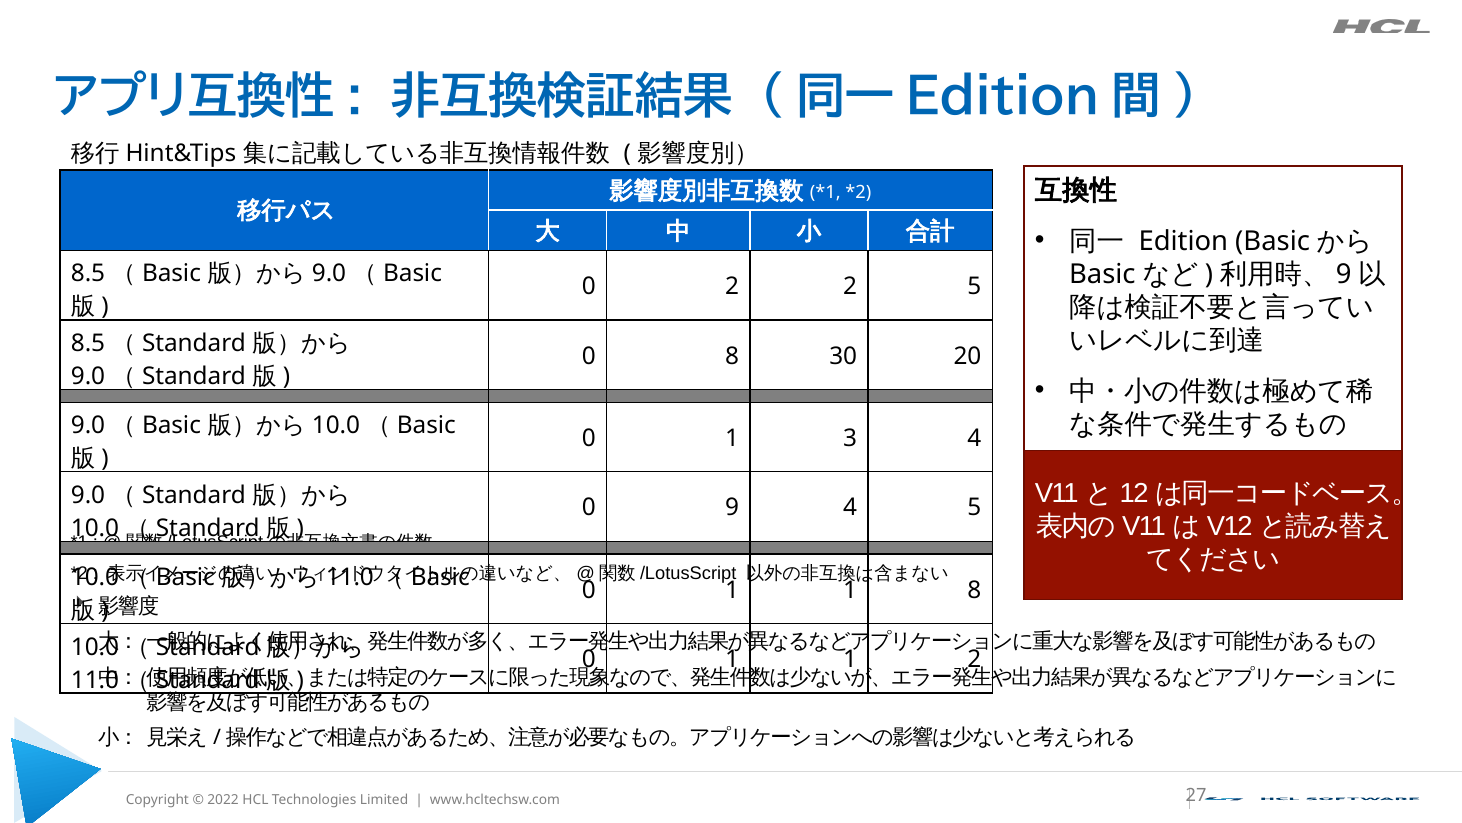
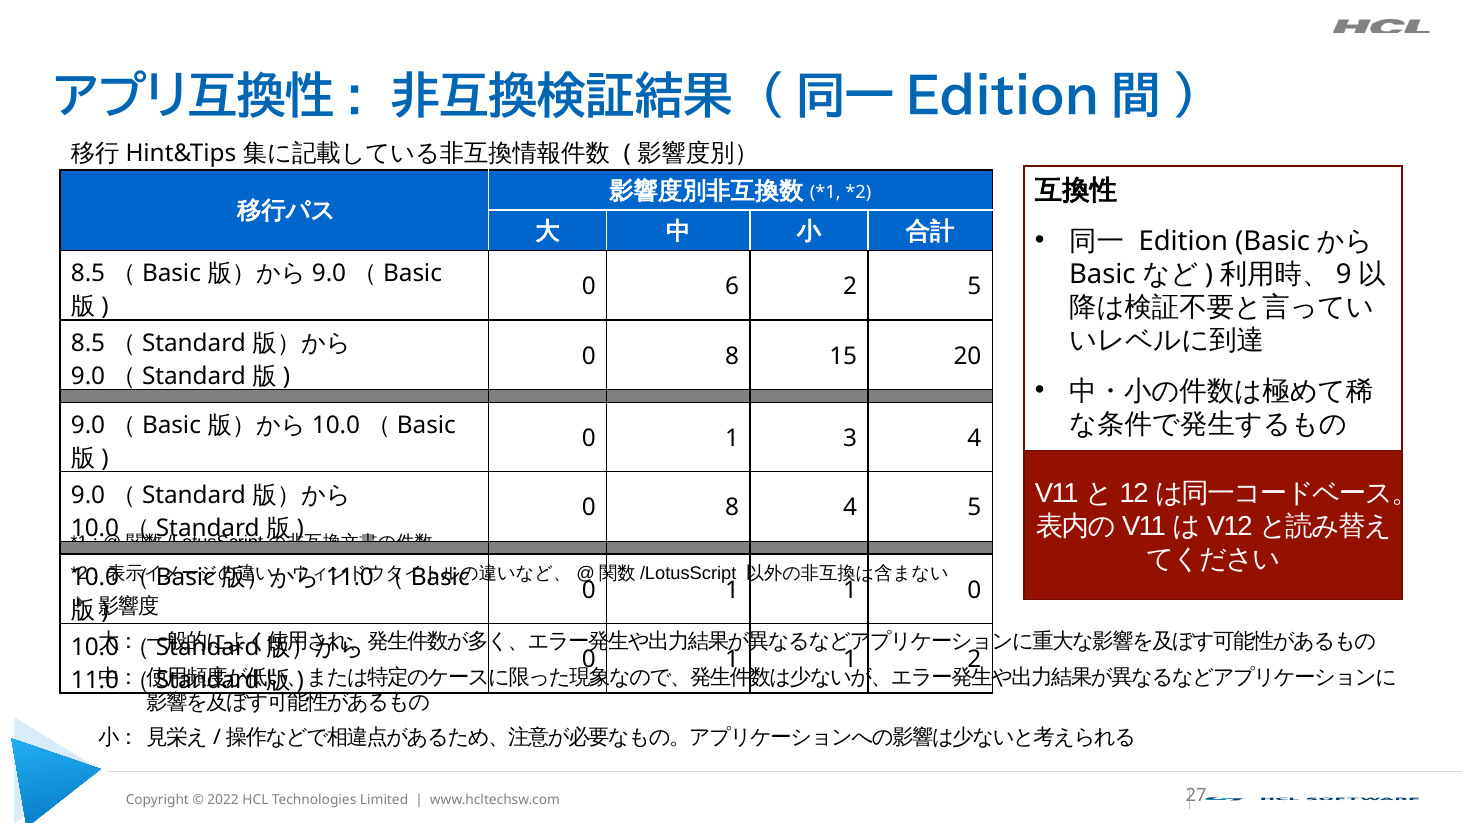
0 2: 2 -> 6 (732, 286)
30: 30 -> 15 (843, 356)
9: 9 -> 8 (732, 507)
1 8: 8 -> 0 (974, 590)
